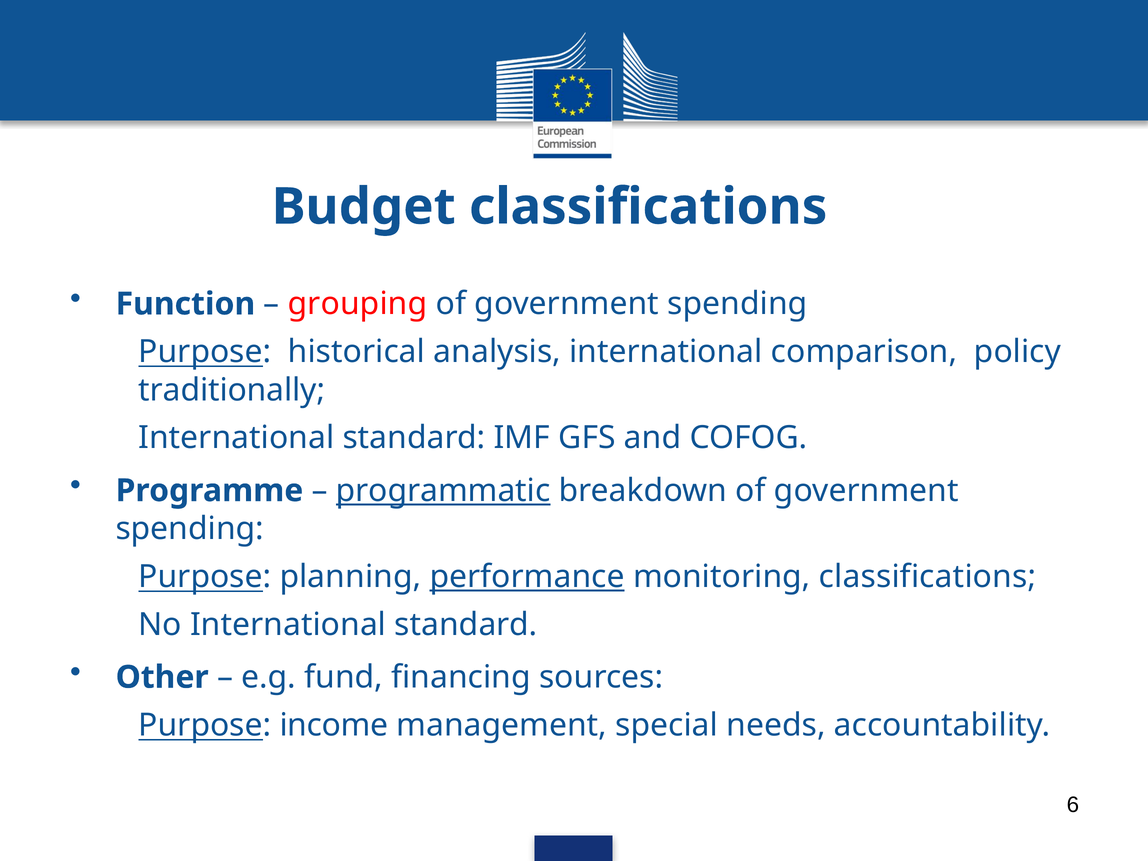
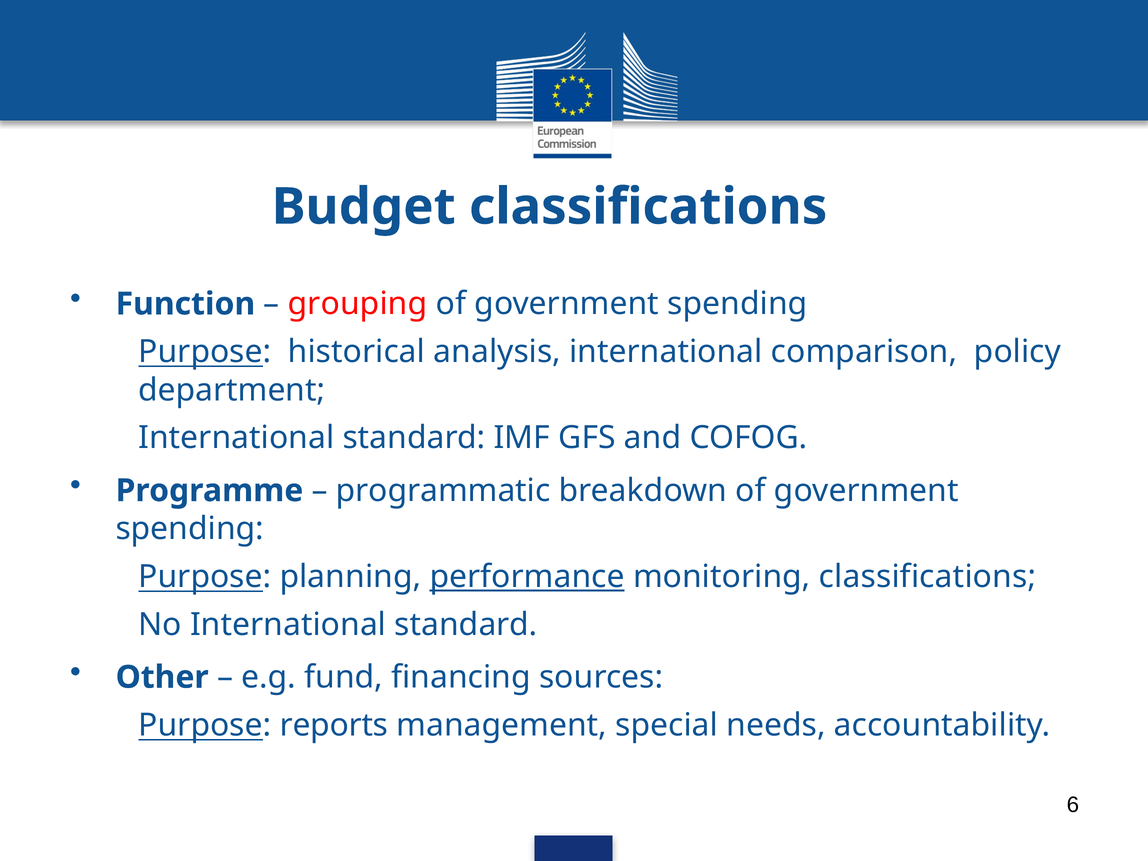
traditionally: traditionally -> department (232, 390)
programmatic underline: present -> none (443, 491)
income: income -> reports (334, 725)
